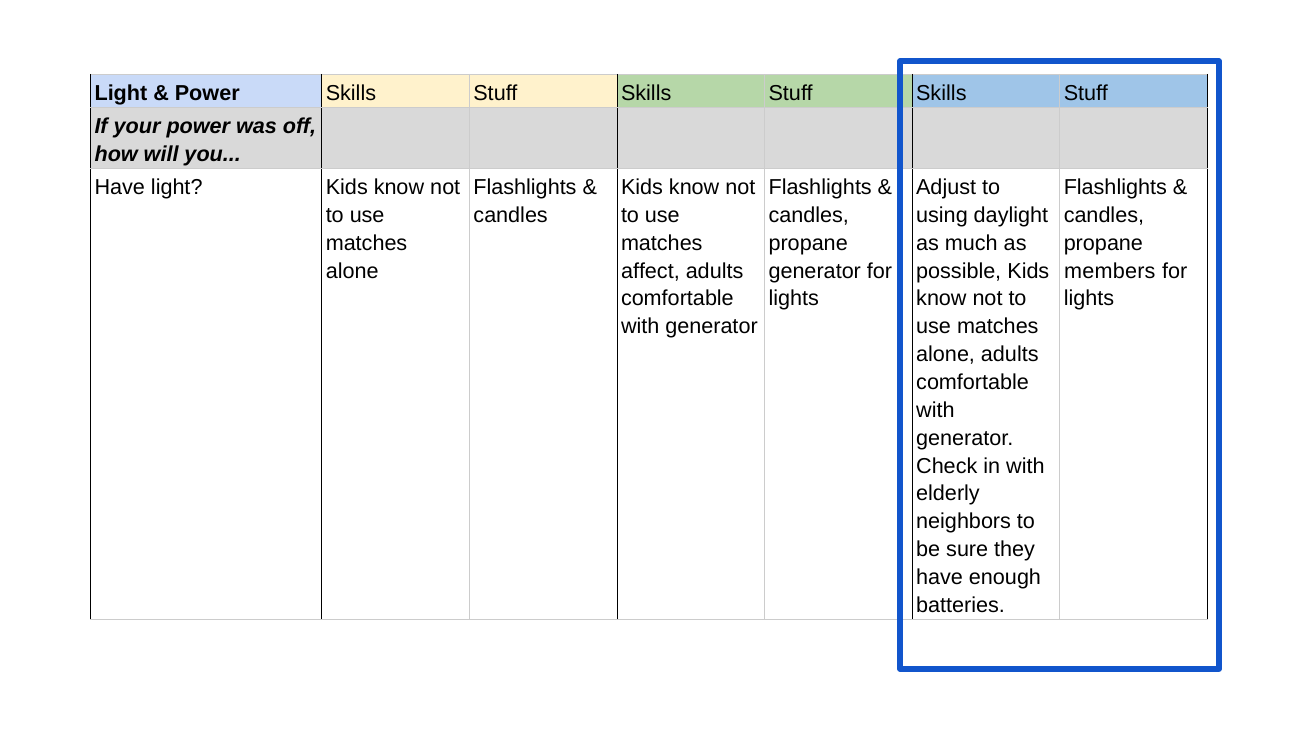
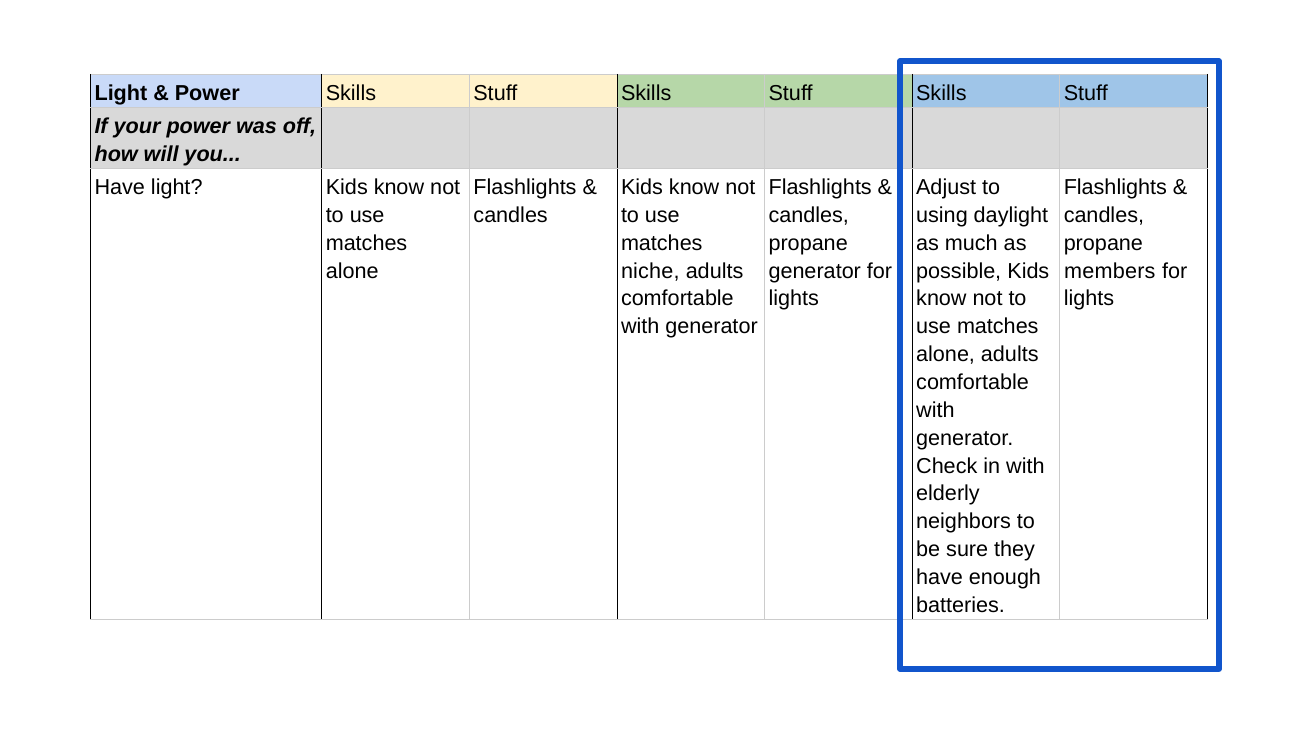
affect: affect -> niche (650, 271)
